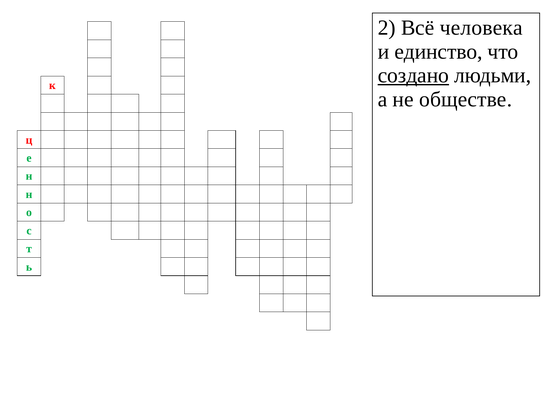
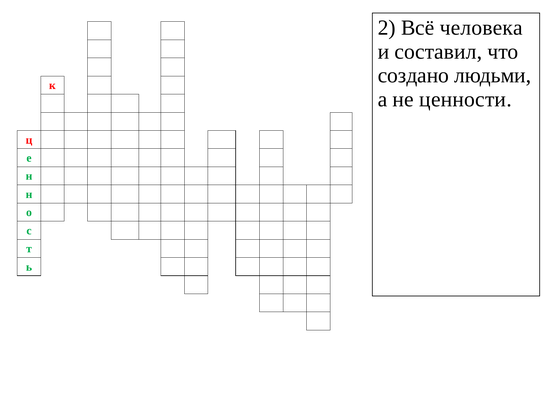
единство: единство -> составил (438, 52)
создано underline: present -> none (413, 76)
обществе: обществе -> ценности (466, 99)
